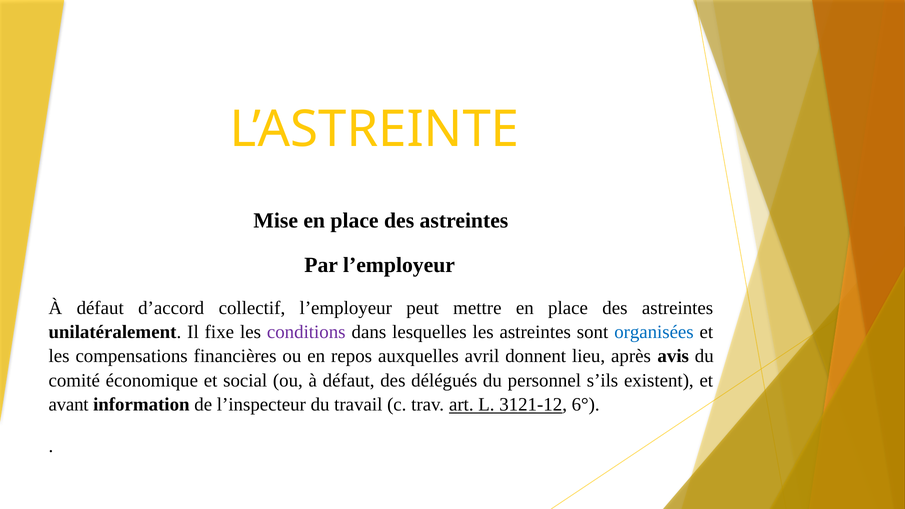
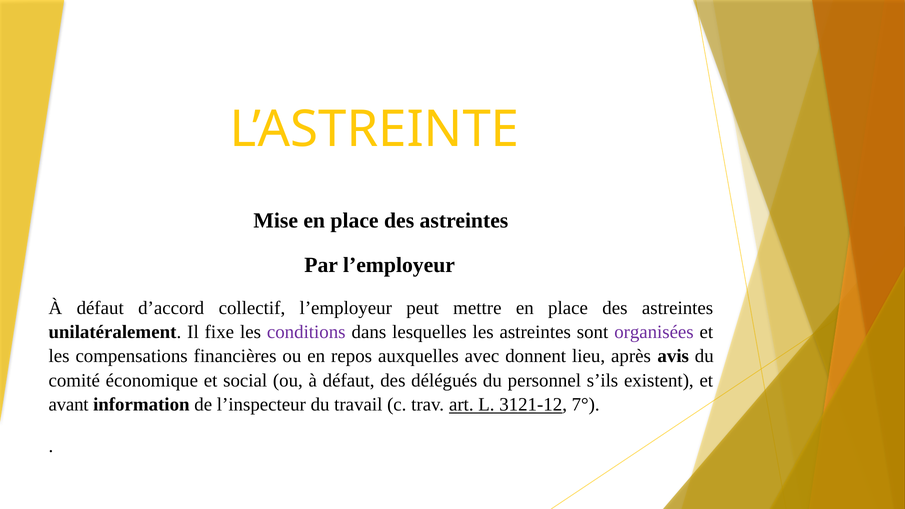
organisées colour: blue -> purple (654, 332)
avril: avril -> avec (482, 356)
6°: 6° -> 7° (586, 405)
